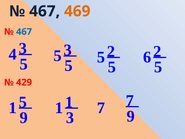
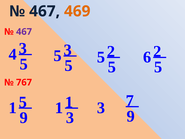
467 colour: blue -> purple (24, 32)
429: 429 -> 767 (24, 82)
7: 7 -> 3 (101, 108)
